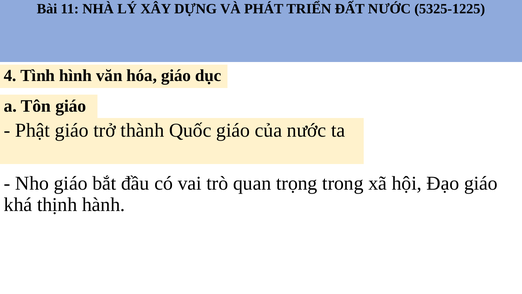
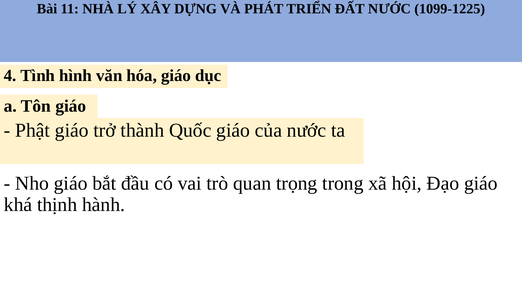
5325-1225: 5325-1225 -> 1099-1225 (450, 9)
